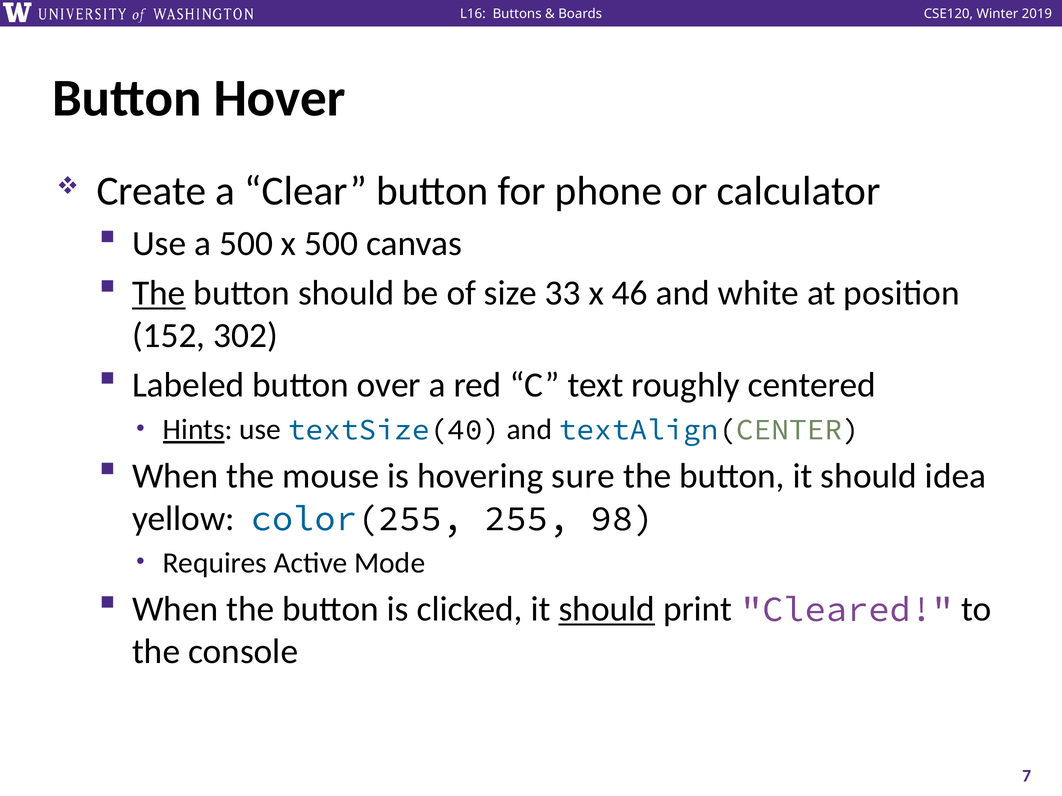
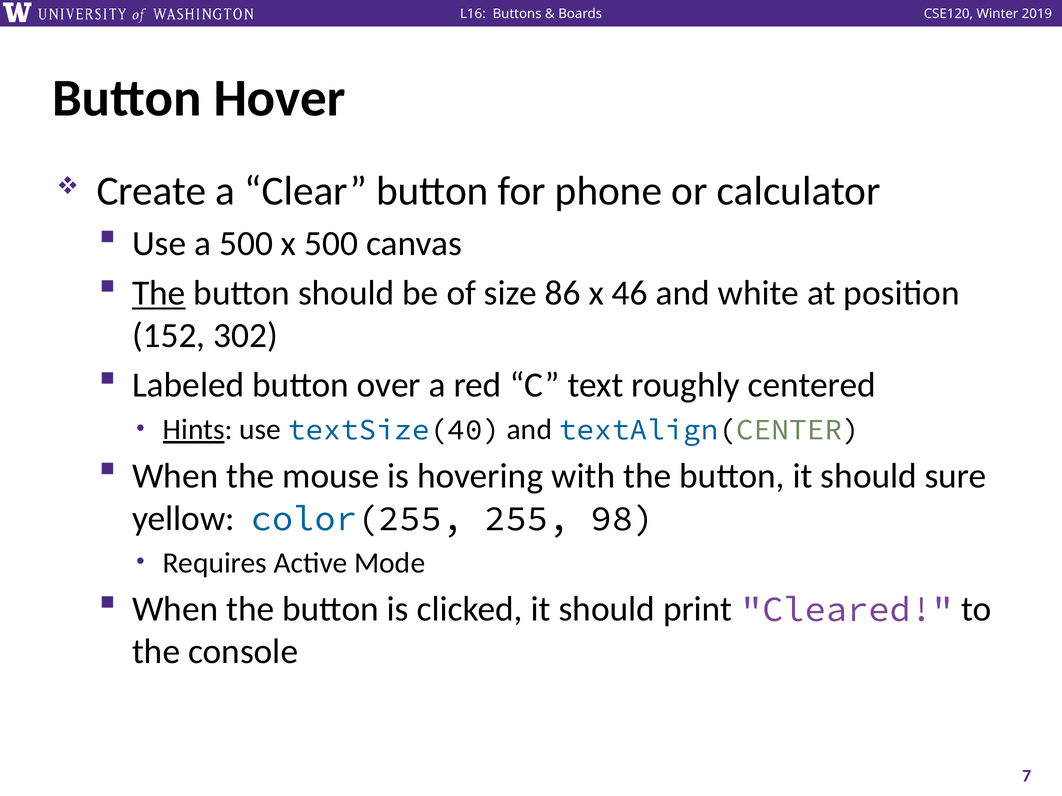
33: 33 -> 86 (563, 293)
sure: sure -> with (583, 476)
idea: idea -> sure (956, 476)
should underline: present -> none (607, 610)
